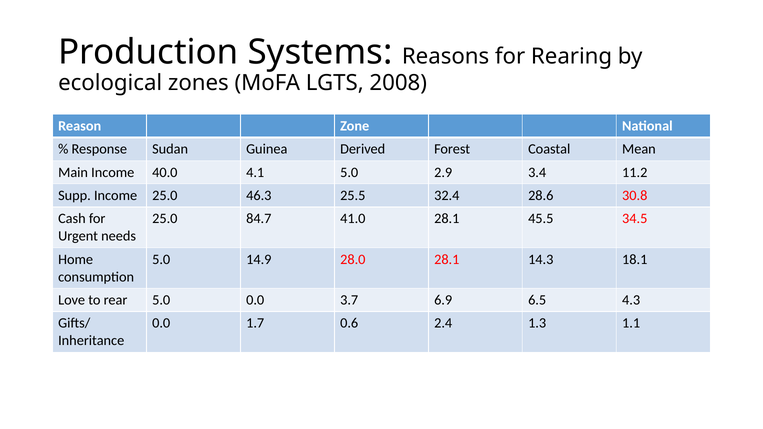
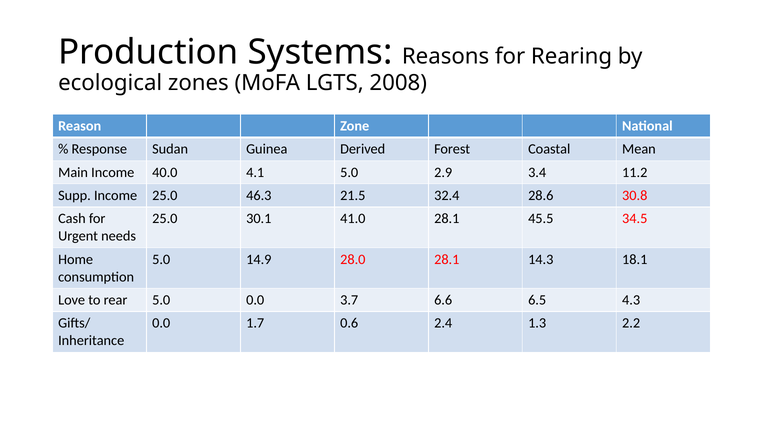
25.5: 25.5 -> 21.5 (353, 196)
84.7: 84.7 -> 30.1 (259, 219)
6.9: 6.9 -> 6.6 (443, 300)
1.1: 1.1 -> 2.2 (631, 323)
